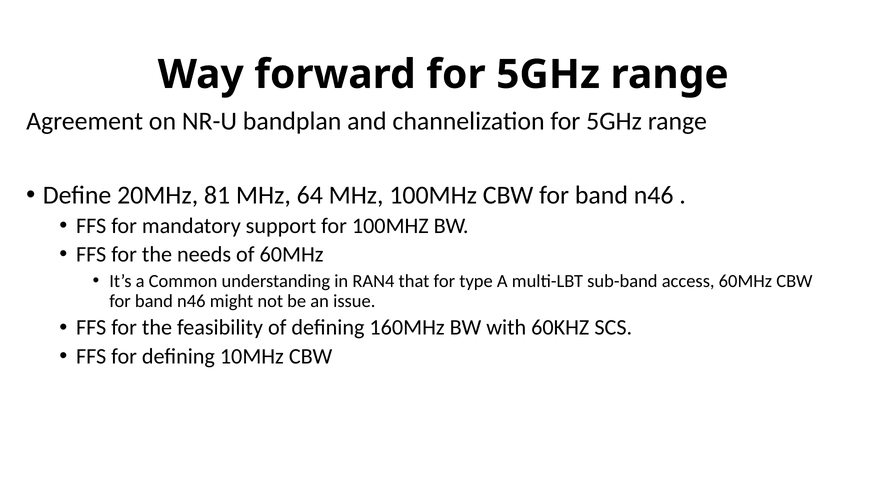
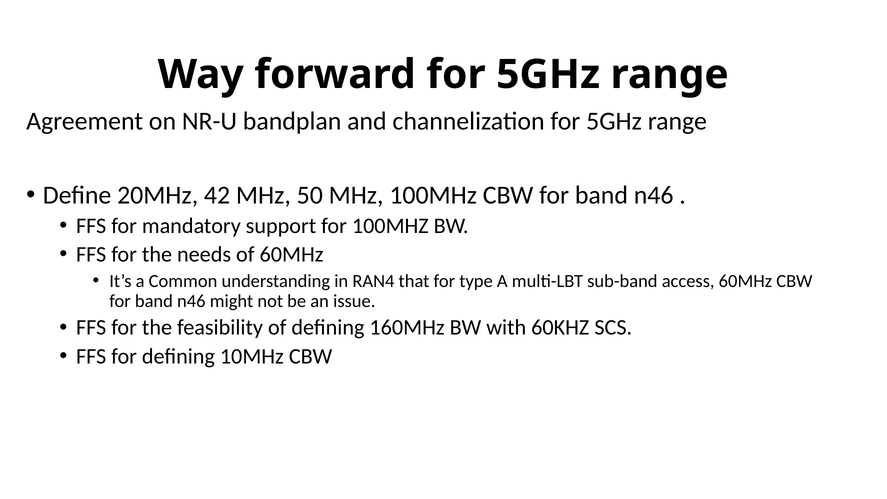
81: 81 -> 42 (217, 195)
64: 64 -> 50 (310, 195)
